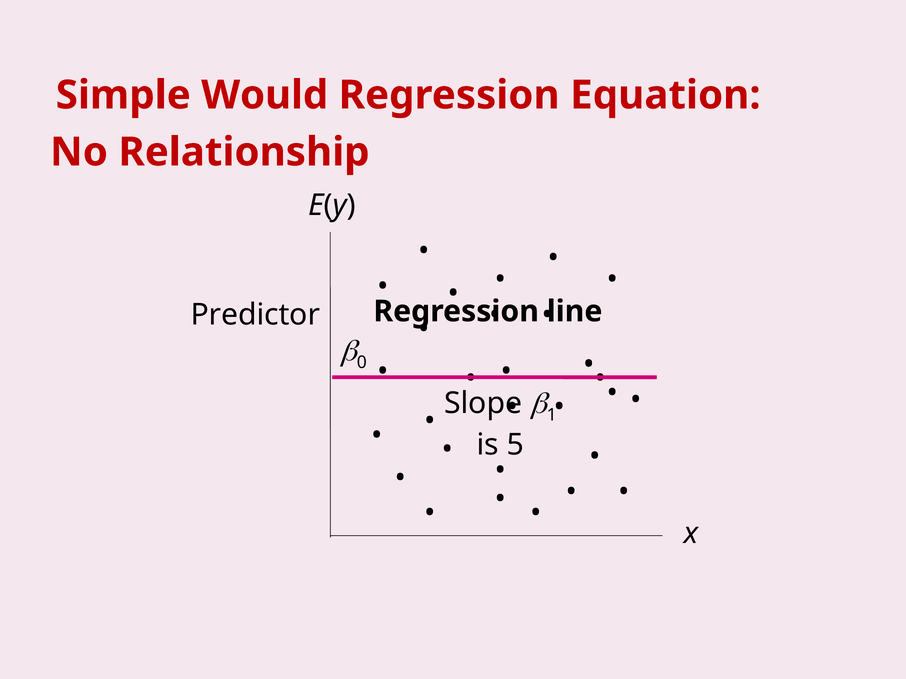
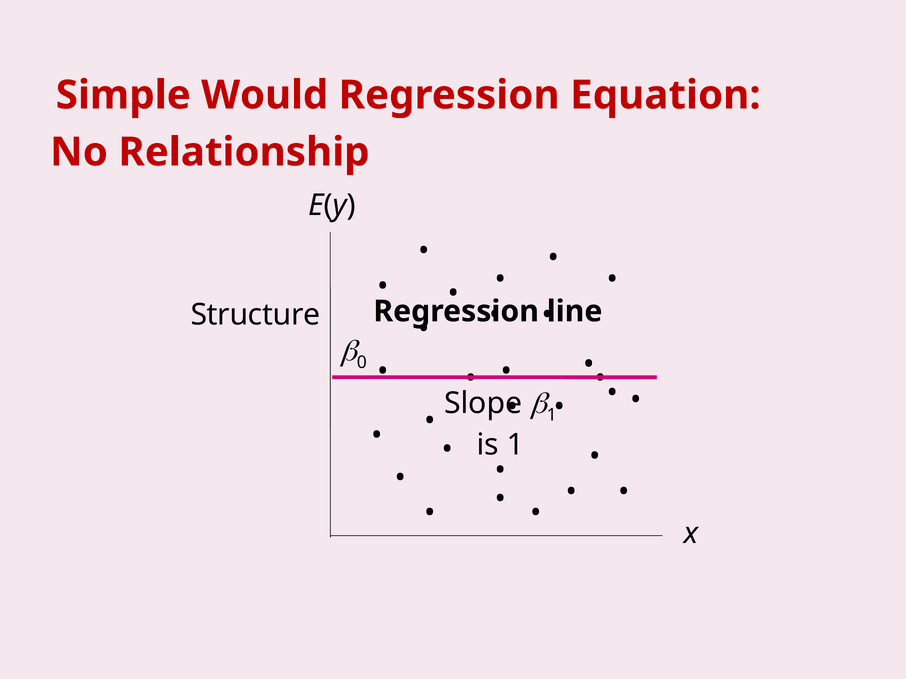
Predictor: Predictor -> Structure (255, 315)
is 5: 5 -> 1 (515, 445)
